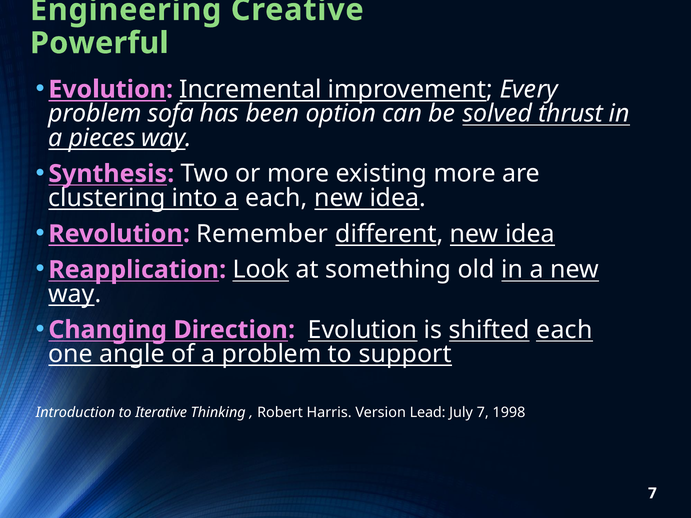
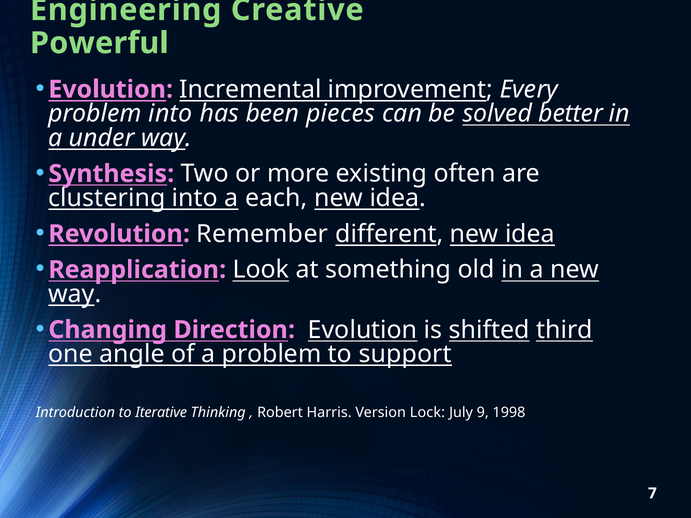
problem sofa: sofa -> into (170, 114)
option: option -> pieces (341, 114)
thrust: thrust -> better (571, 114)
pieces: pieces -> under (102, 138)
existing more: more -> often (465, 174)
shifted each: each -> third (564, 330)
Lead: Lead -> Lock (427, 413)
July 7: 7 -> 9 (483, 413)
